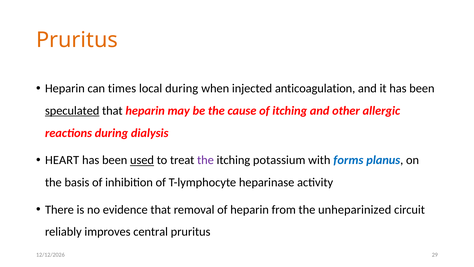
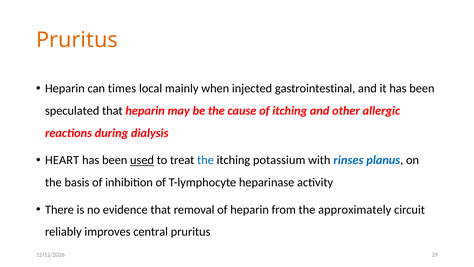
local during: during -> mainly (182, 88)
anticoagulation: anticoagulation -> gastrointestinal (315, 88)
speculated underline: present -> none (72, 111)
the colour: purple -> blue (205, 160)
forms: forms -> rinses (348, 160)
unheparinized: unheparinized -> approximately (355, 209)
